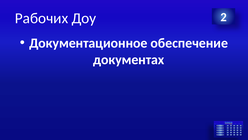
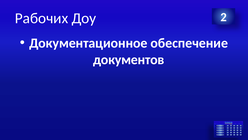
документах: документах -> документов (129, 60)
